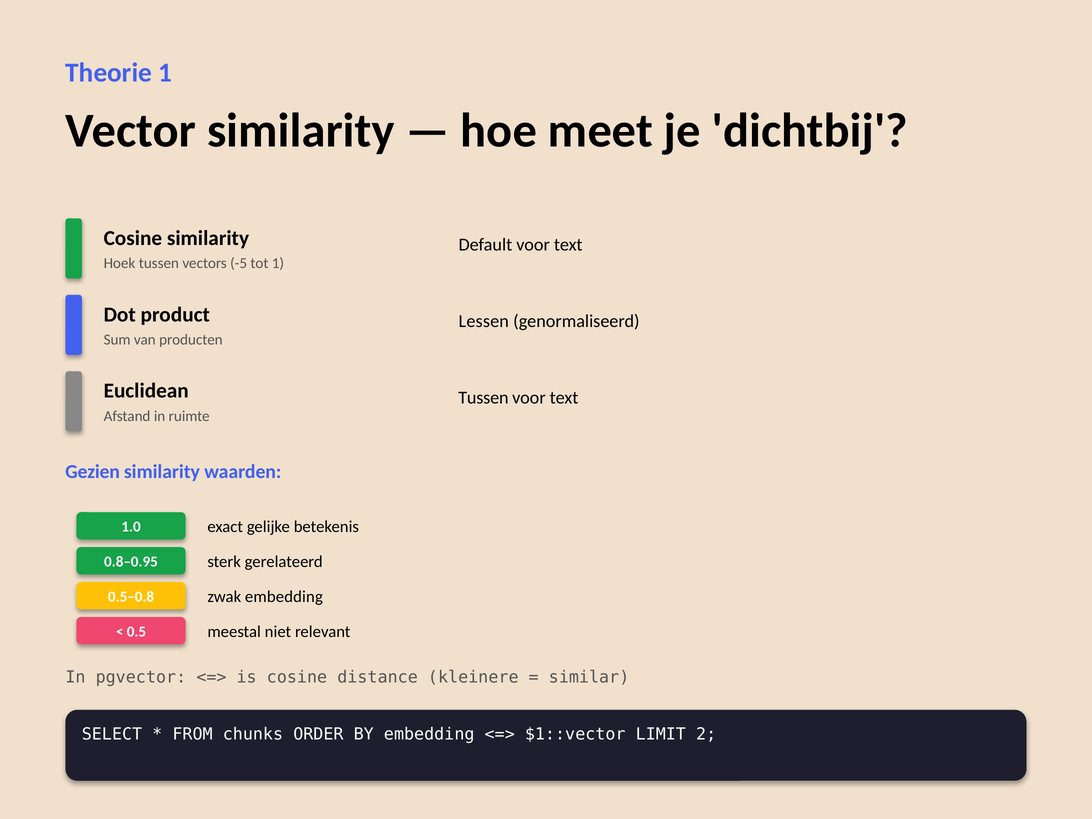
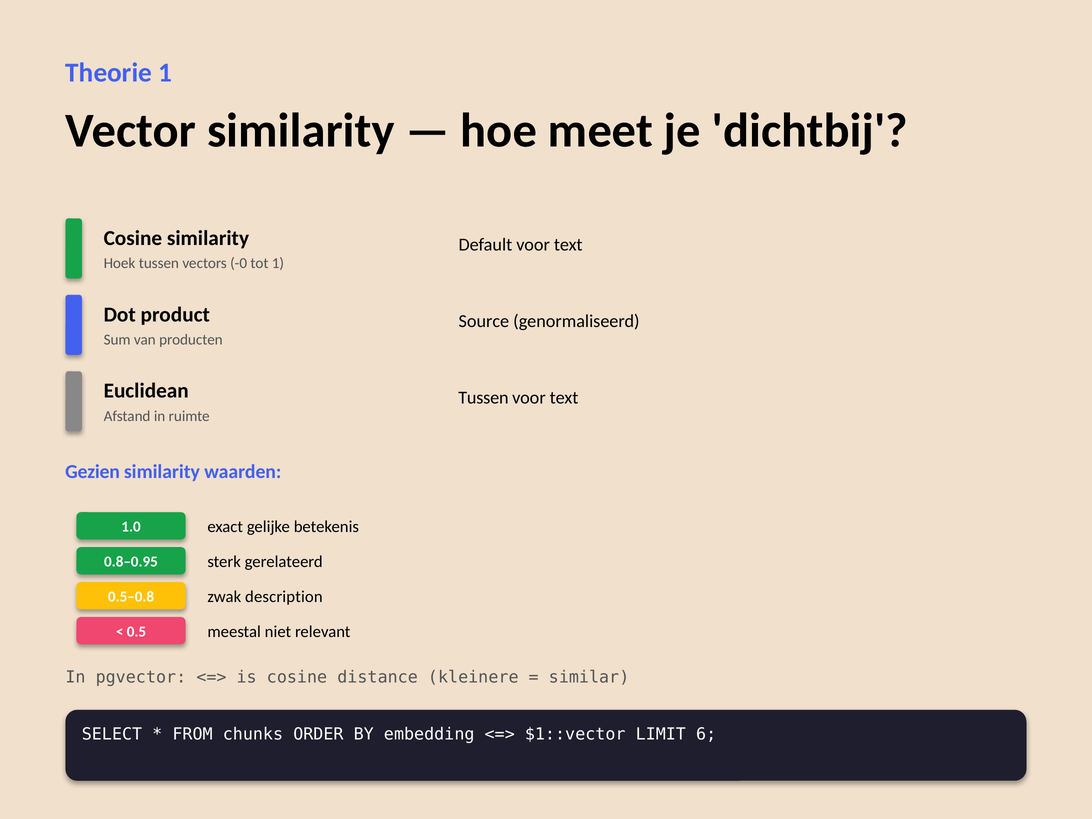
-5: -5 -> -0 (239, 263)
Lessen: Lessen -> Source (484, 321)
zwak embedding: embedding -> description (284, 597)
2: 2 -> 6 (706, 734)
